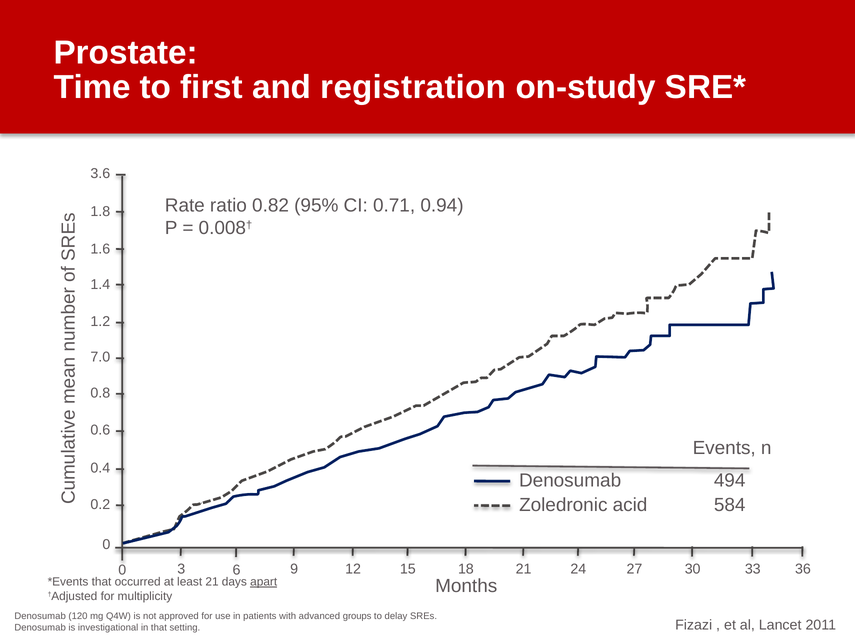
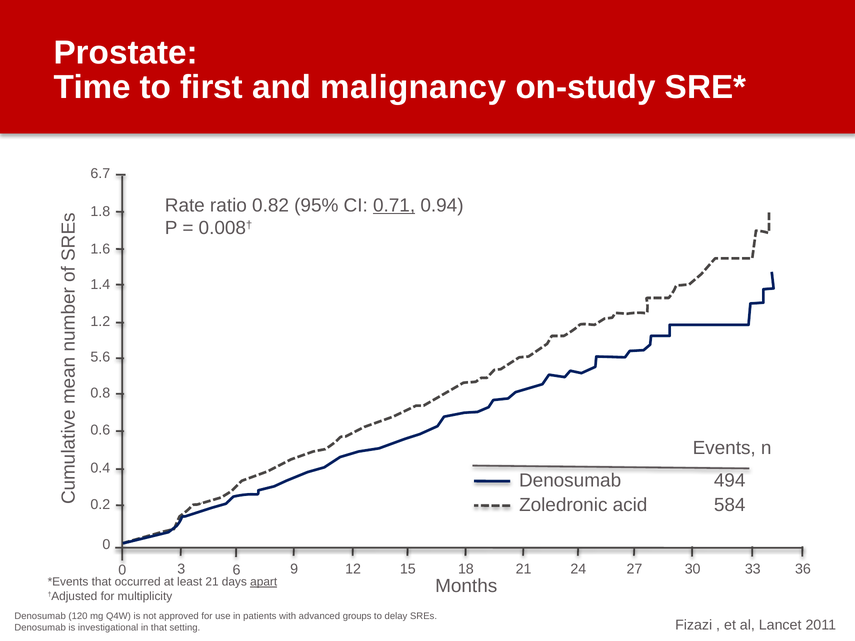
registration: registration -> malignancy (413, 87)
3.6: 3.6 -> 6.7 (100, 174)
0.71 underline: none -> present (394, 205)
7.0: 7.0 -> 5.6 (100, 357)
